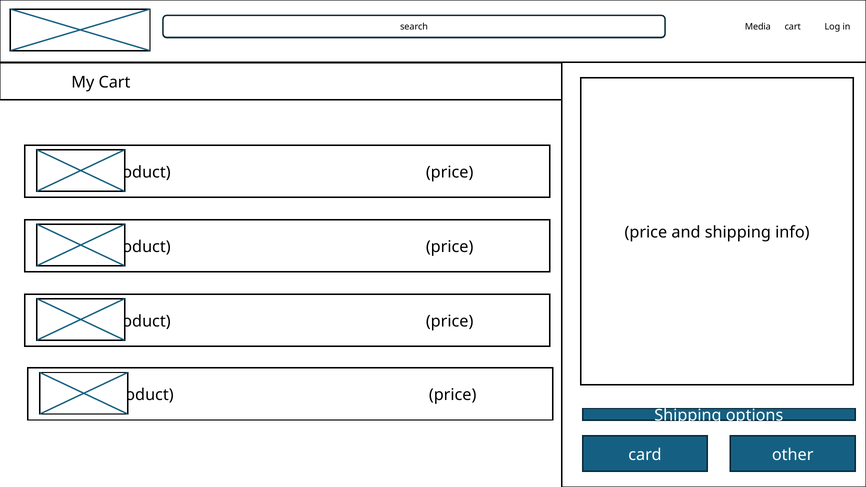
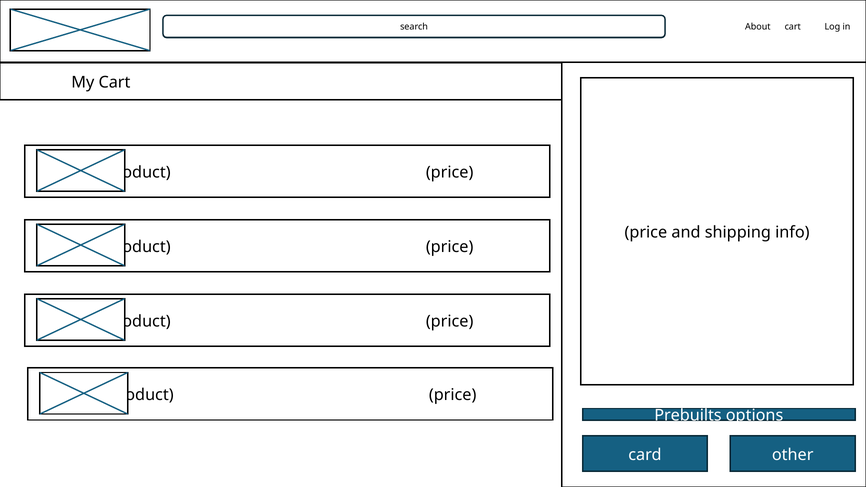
Media: Media -> About (758, 27)
Shipping: Shipping -> Prebuilts (688, 416)
